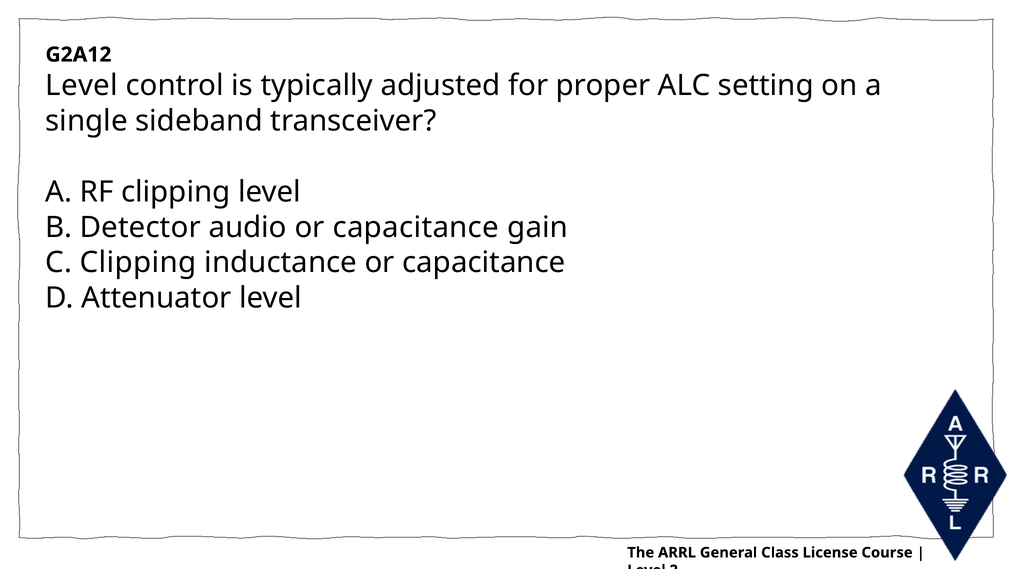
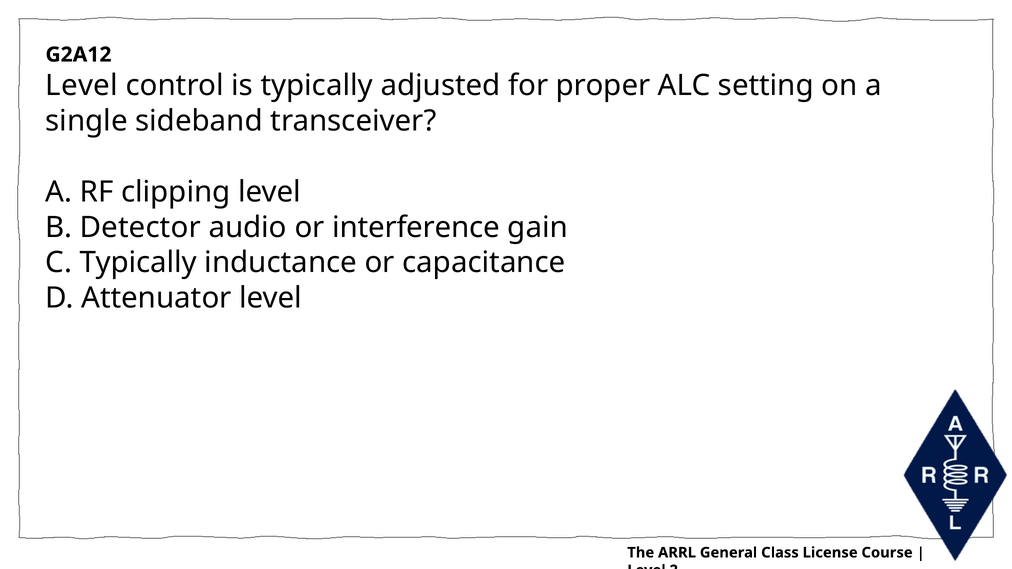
audio or capacitance: capacitance -> interference (416, 227)
C Clipping: Clipping -> Typically (138, 263)
